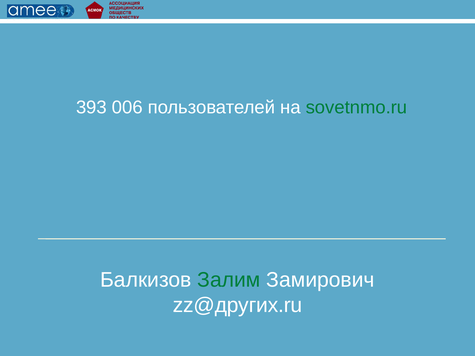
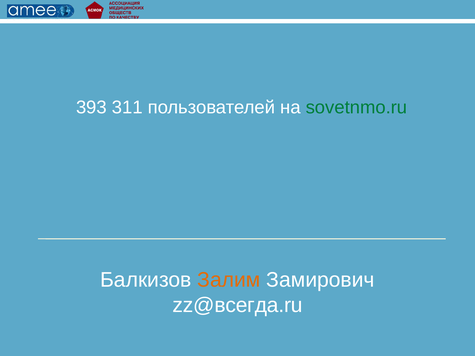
006: 006 -> 311 (127, 107)
Залим colour: green -> orange (229, 280)
zz@других.ru: zz@других.ru -> zz@всегда.ru (238, 305)
